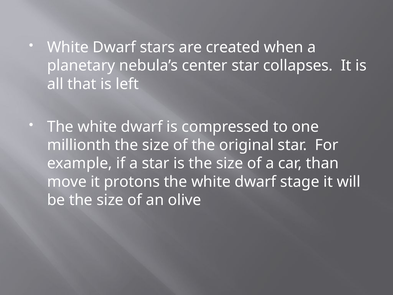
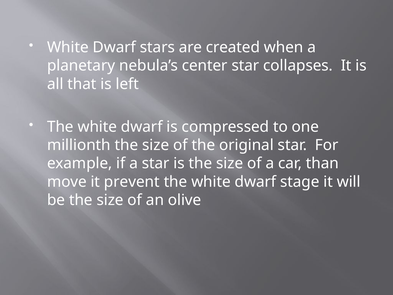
protons: protons -> prevent (132, 182)
